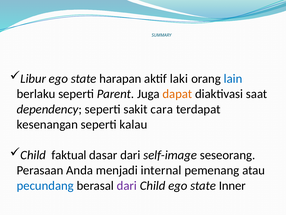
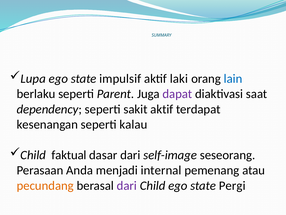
Libur: Libur -> Lupa (33, 78)
harapan: harapan -> impulsif (120, 78)
dapat colour: orange -> purple (177, 94)
sakit cara: cara -> aktif (162, 109)
pecundang colour: blue -> orange (45, 185)
Inner: Inner -> Pergi (232, 185)
